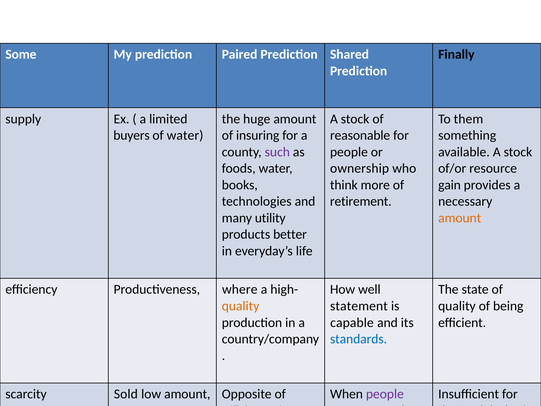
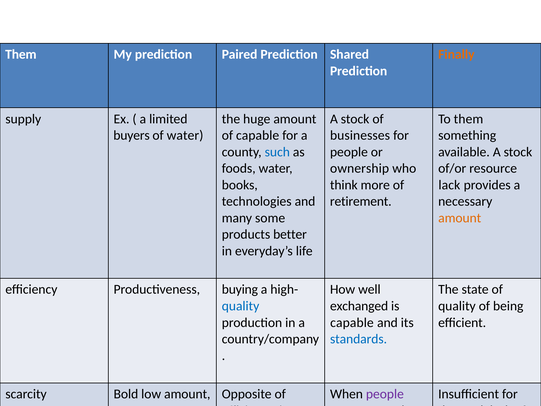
Some: Some -> Them (21, 54)
Finally colour: black -> orange (456, 54)
of insuring: insuring -> capable (258, 135)
reasonable: reasonable -> businesses (360, 135)
such colour: purple -> blue (277, 152)
gain: gain -> lack (449, 185)
utility: utility -> some (270, 218)
where: where -> buying (240, 289)
quality colour: orange -> blue (241, 306)
statement: statement -> exchanged (359, 306)
Sold: Sold -> Bold (126, 394)
